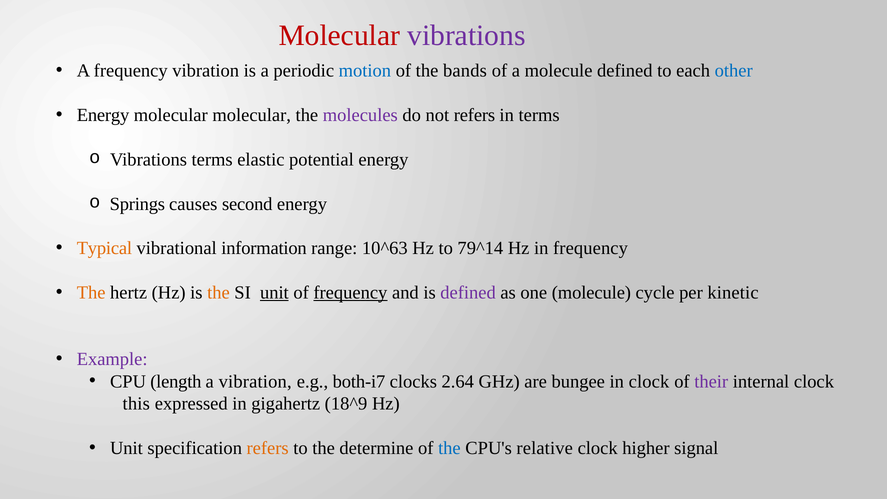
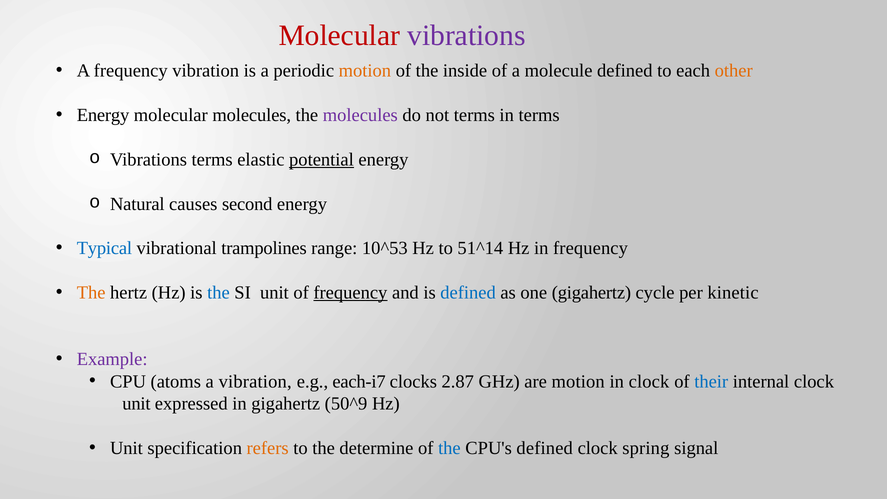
motion colour: blue -> orange (365, 71)
bands: bands -> inside (465, 71)
other colour: blue -> orange (734, 71)
molecular molecular: molecular -> molecules (252, 115)
not refers: refers -> terms (474, 115)
potential underline: none -> present (321, 160)
Springs: Springs -> Natural (137, 204)
Typical colour: orange -> blue (104, 248)
information: information -> trampolines (264, 248)
10^63: 10^63 -> 10^53 (385, 248)
79^14: 79^14 -> 51^14 (480, 248)
the colour: orange -> blue (218, 293)
unit underline: present -> none (274, 293)
defined colour: purple -> blue (468, 293)
one molecule: molecule -> gigahertz (591, 293)
length: length -> atoms (176, 381)
both-i7: both-i7 -> each-i7 (359, 381)
2.64: 2.64 -> 2.87 (458, 381)
are bungee: bungee -> motion (578, 381)
their colour: purple -> blue (711, 381)
this: this -> unit (136, 404)
18^9: 18^9 -> 50^9 (346, 404)
CPU's relative: relative -> defined (545, 448)
higher: higher -> spring (646, 448)
